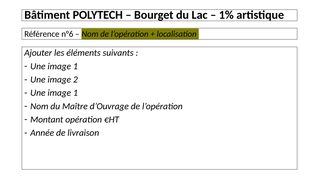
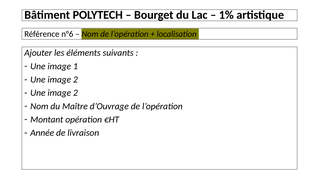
1: 1 -> 2 (75, 93)
